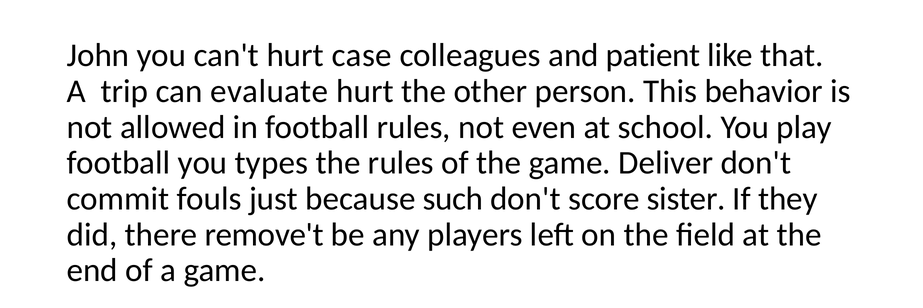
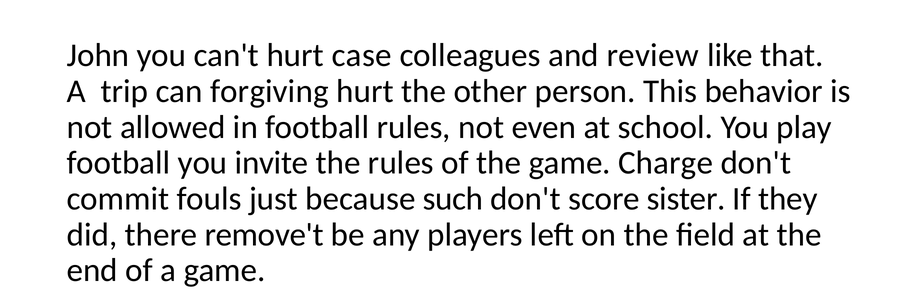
patient: patient -> review (653, 55)
evaluate: evaluate -> forgiving (269, 91)
types: types -> invite (272, 163)
Deliver: Deliver -> Charge (666, 163)
